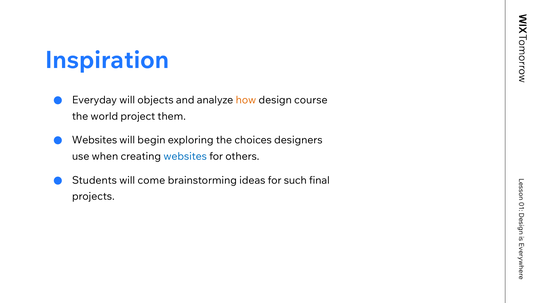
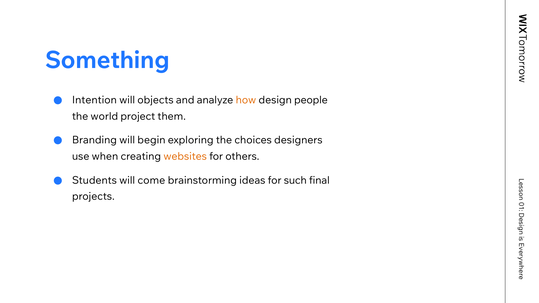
Inspiration: Inspiration -> Something (107, 60)
Everyday: Everyday -> Intention (94, 100)
course: course -> people (311, 100)
Websites: Websites -> Branding (94, 140)
websites colour: blue -> orange (185, 157)
